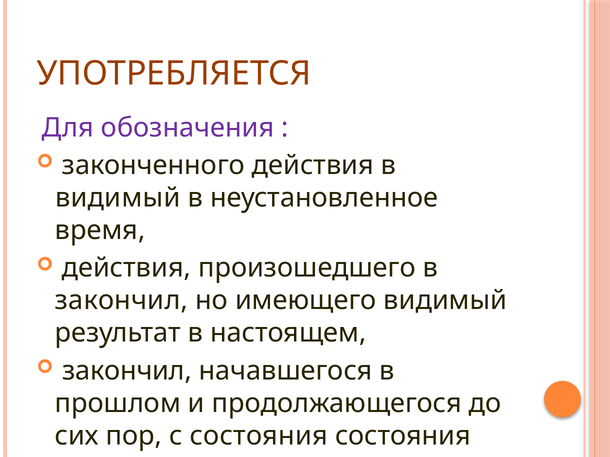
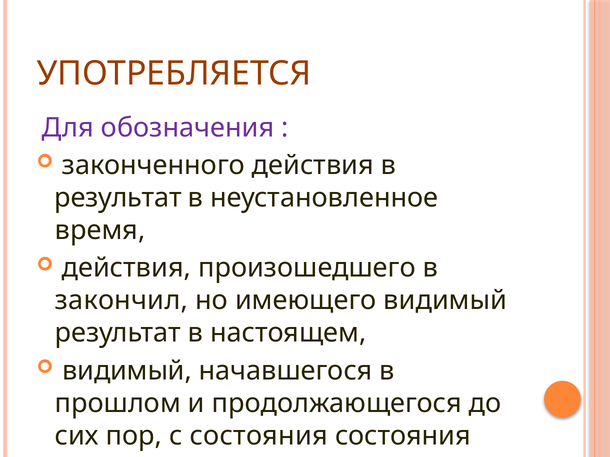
видимый: видимый -> результат (118, 198)
закончил: закончил -> видимый (127, 371)
